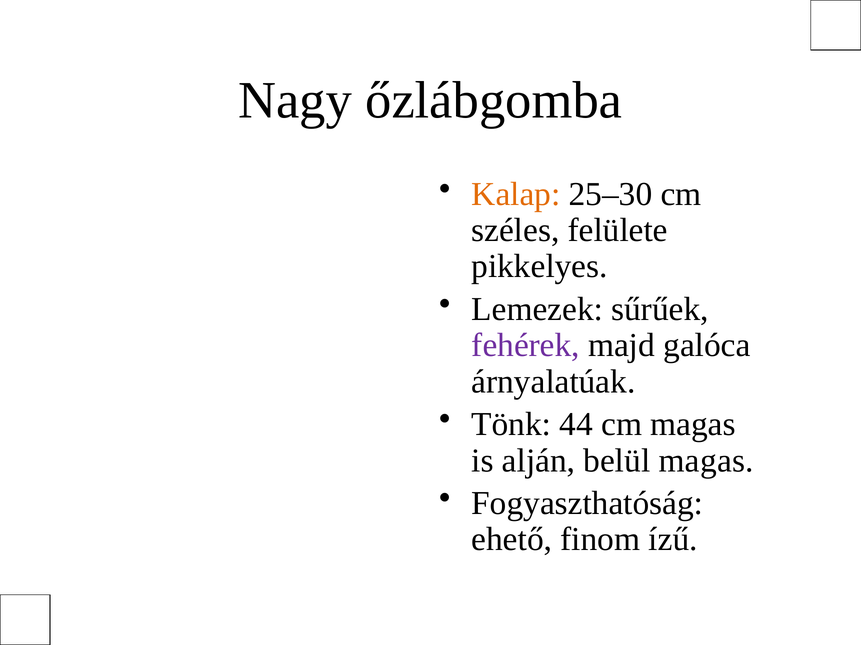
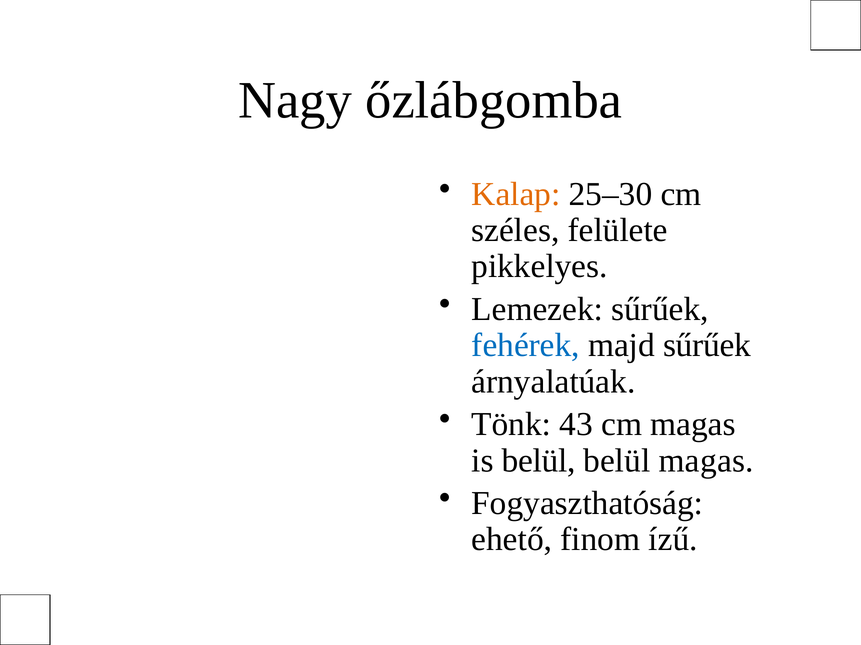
fehérek colour: purple -> blue (526, 346)
majd galóca: galóca -> sűrűek (707, 346)
44: 44 -> 43 (576, 425)
is alján: alján -> belül (539, 461)
